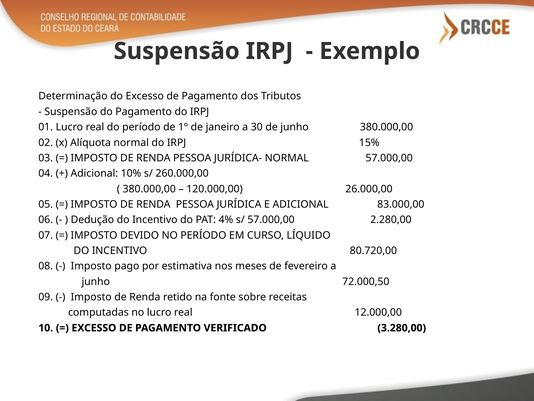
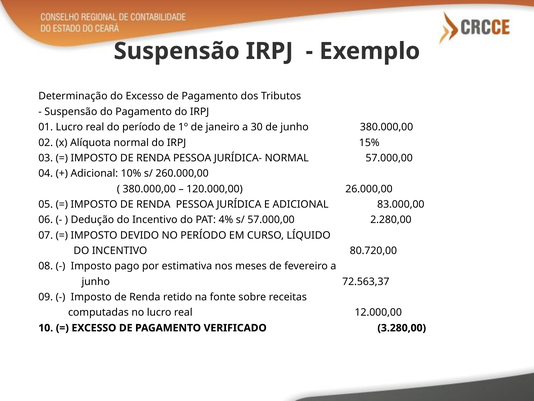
72.000,50: 72.000,50 -> 72.563,37 (366, 281)
